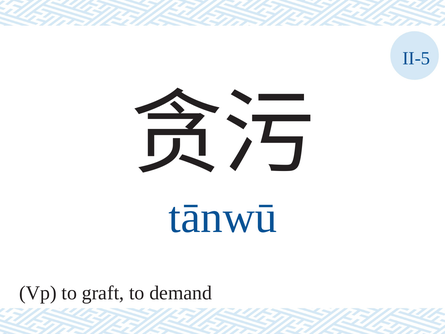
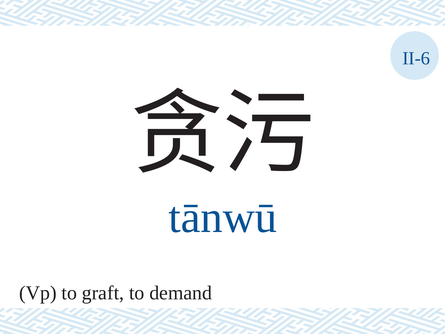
II-5: II-5 -> II-6 (416, 58)
